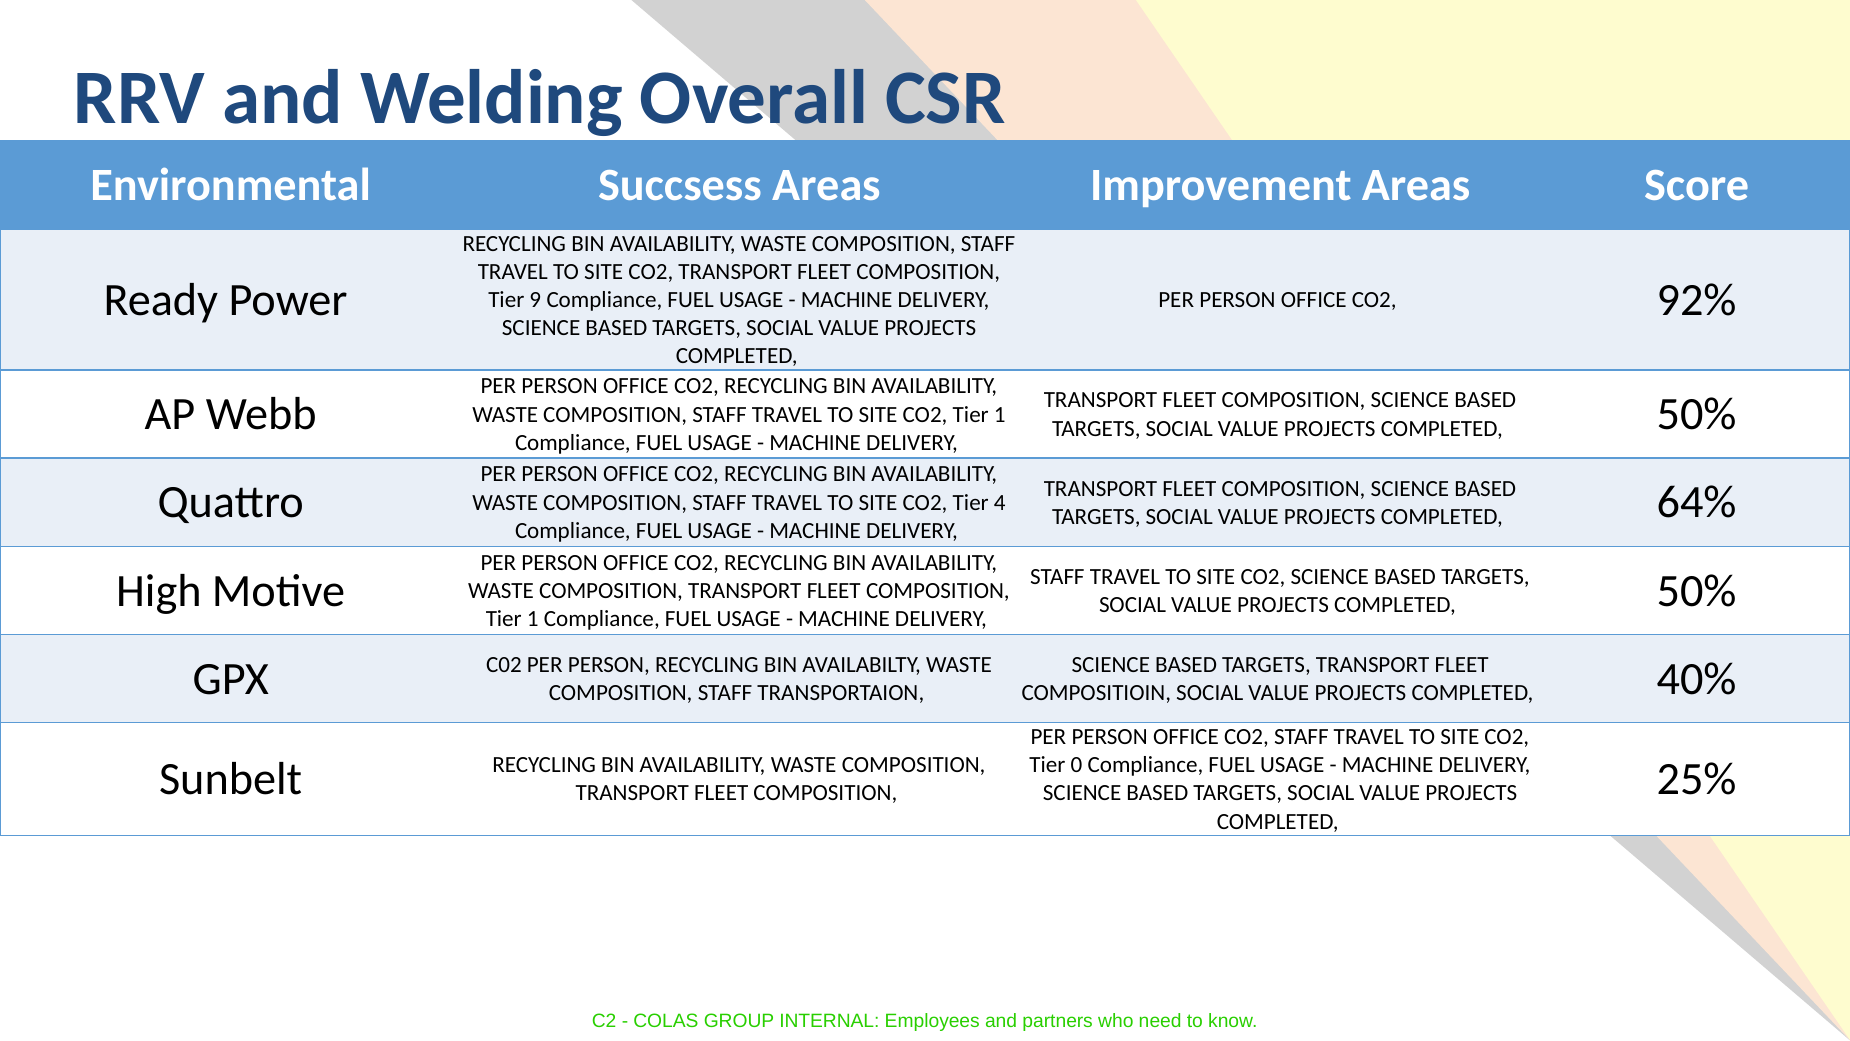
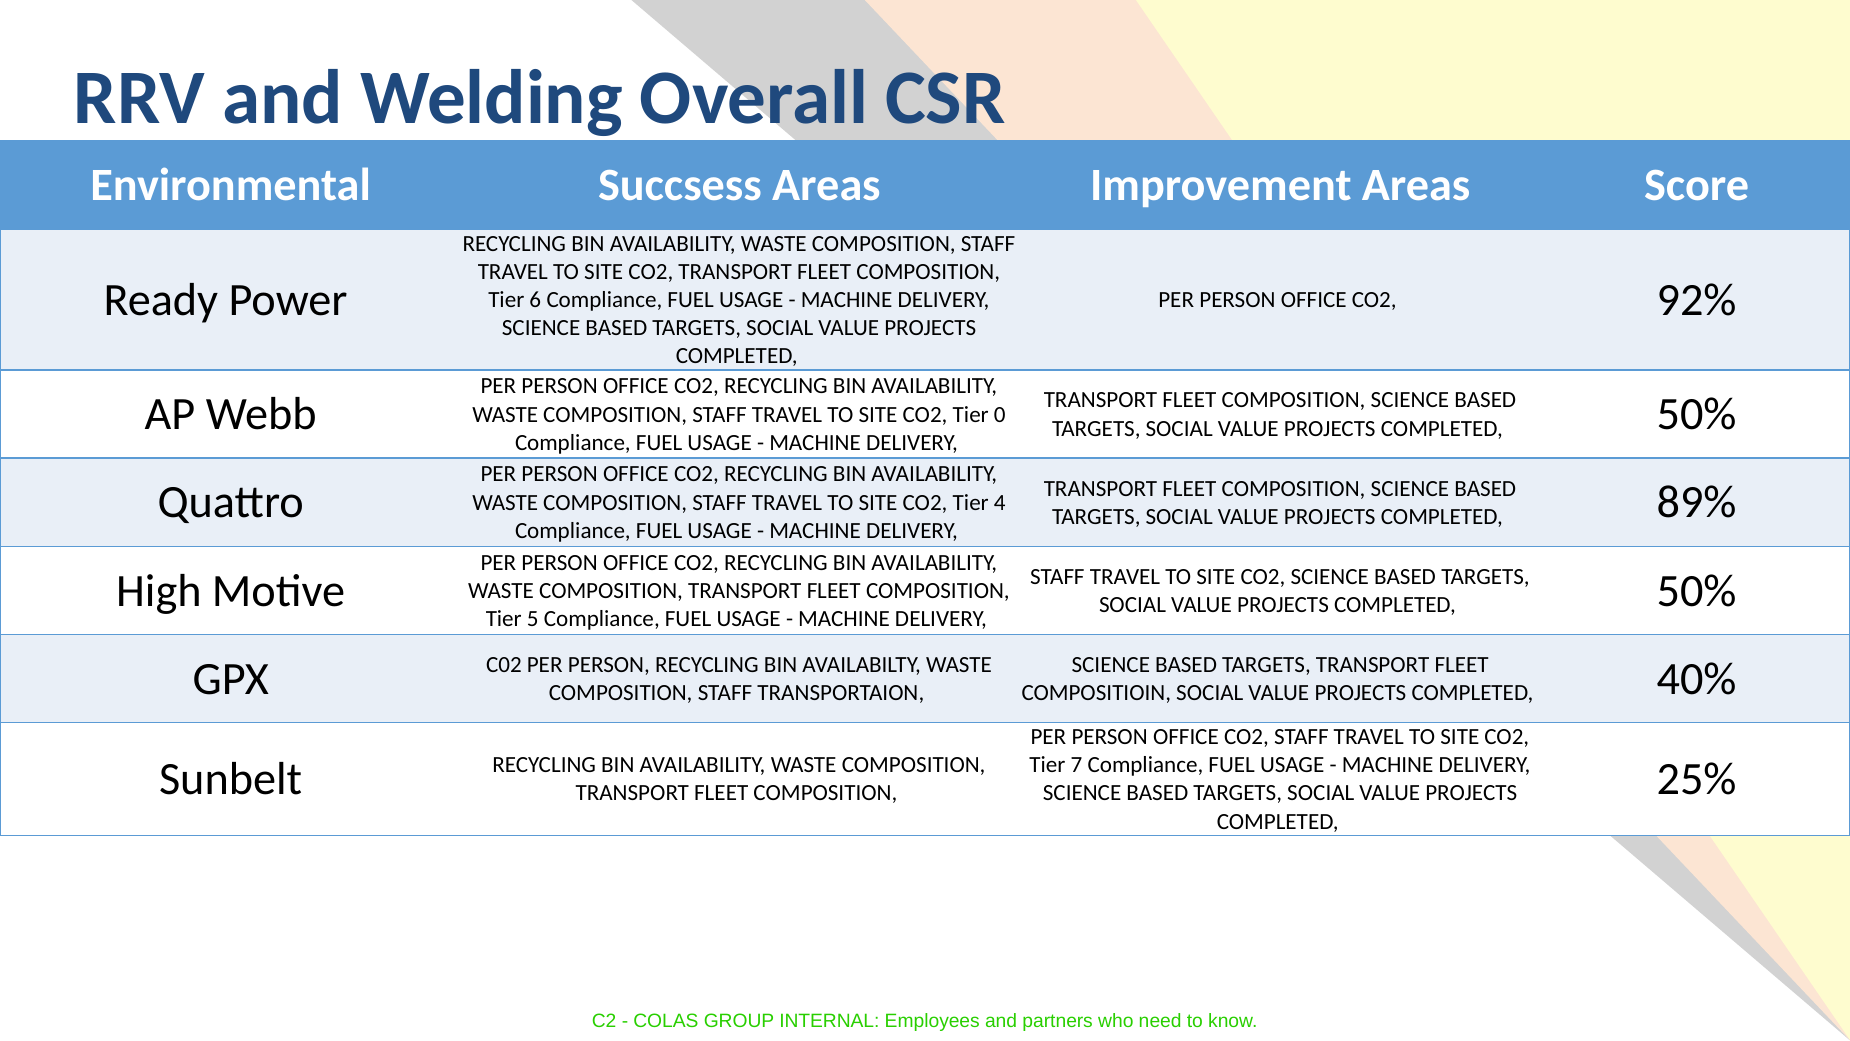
9: 9 -> 6 (535, 300)
CO2 Tier 1: 1 -> 0 (1000, 414)
64%: 64% -> 89% (1697, 503)
1: 1 -> 5 (533, 619)
0: 0 -> 7 (1076, 765)
